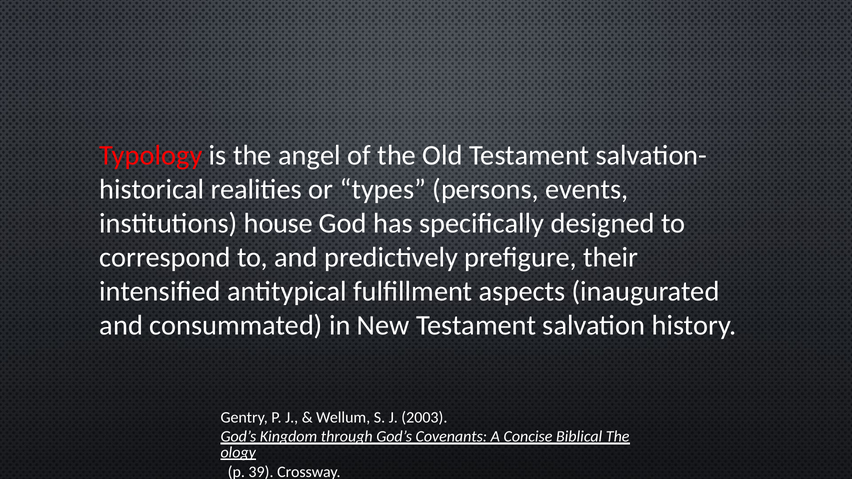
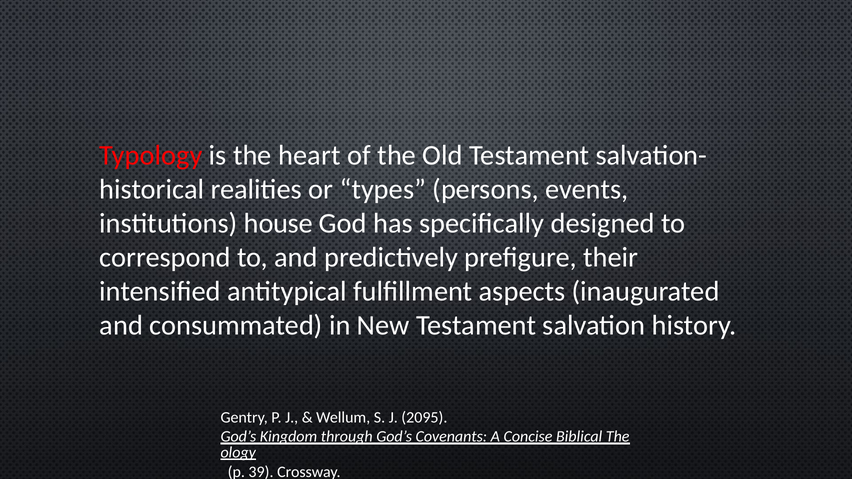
angel: angel -> heart (309, 155)
2003: 2003 -> 2095 (424, 418)
